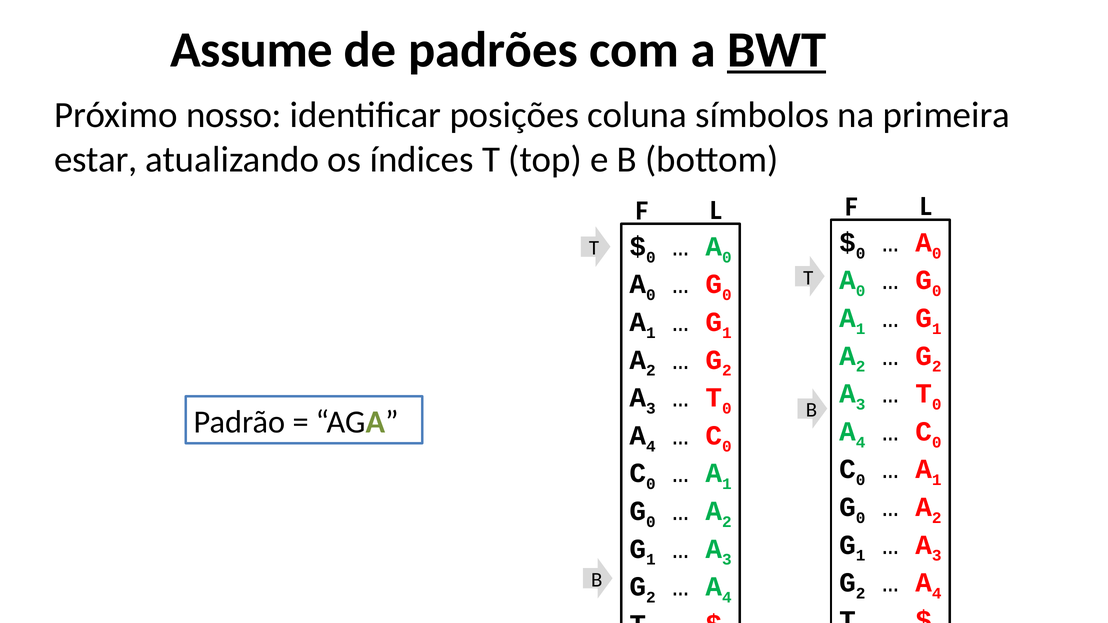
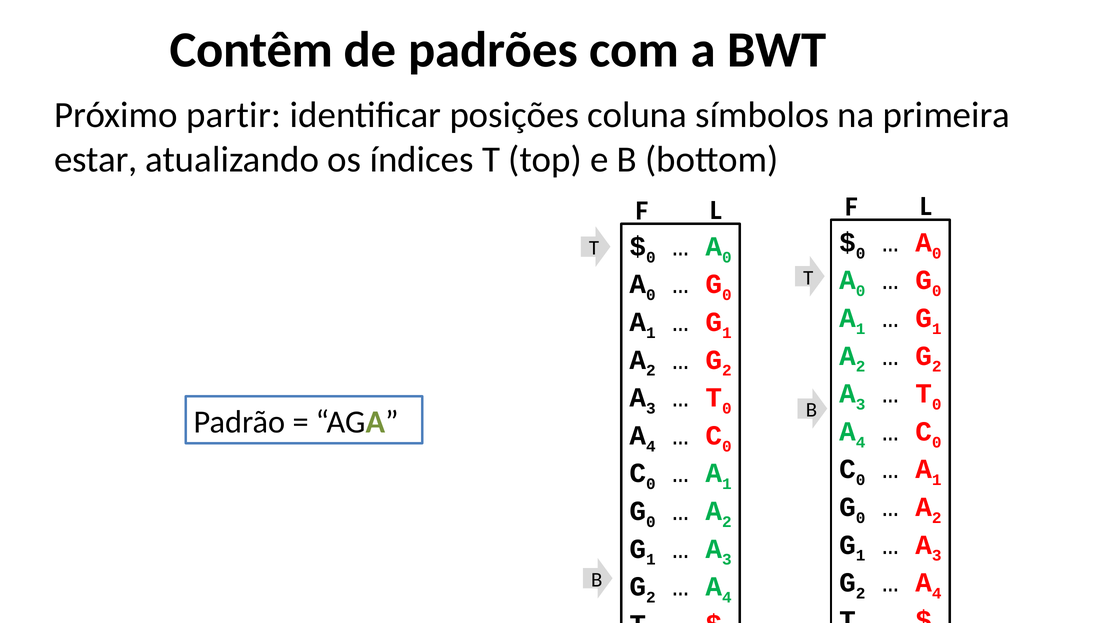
Assume: Assume -> Contêm (252, 50)
BWT underline: present -> none (777, 50)
nosso: nosso -> partir (234, 115)
